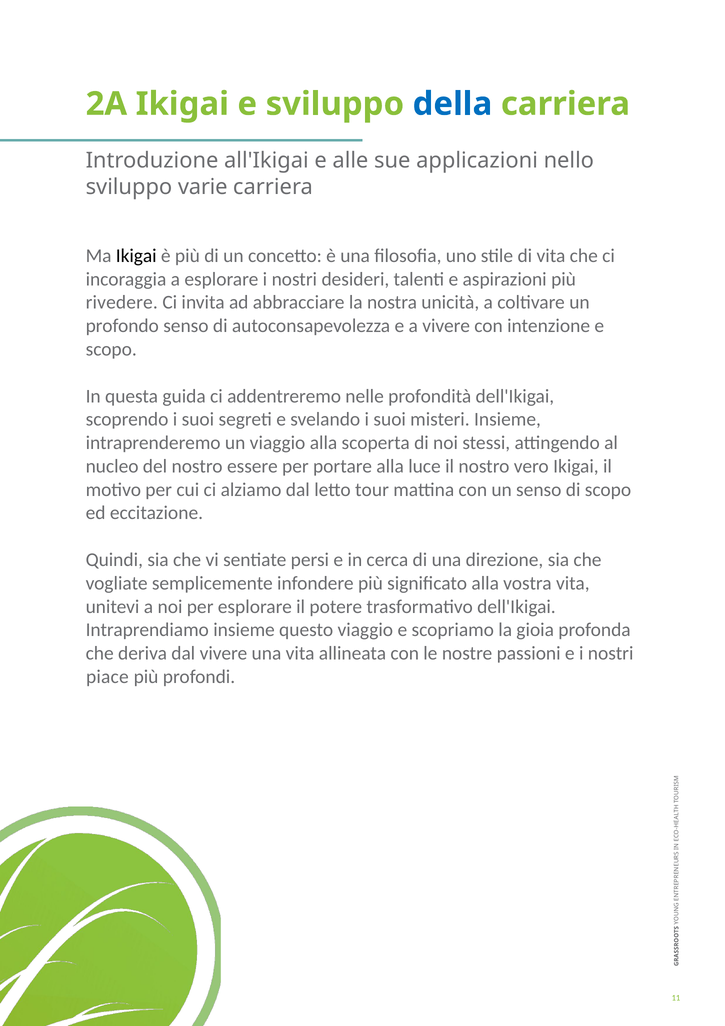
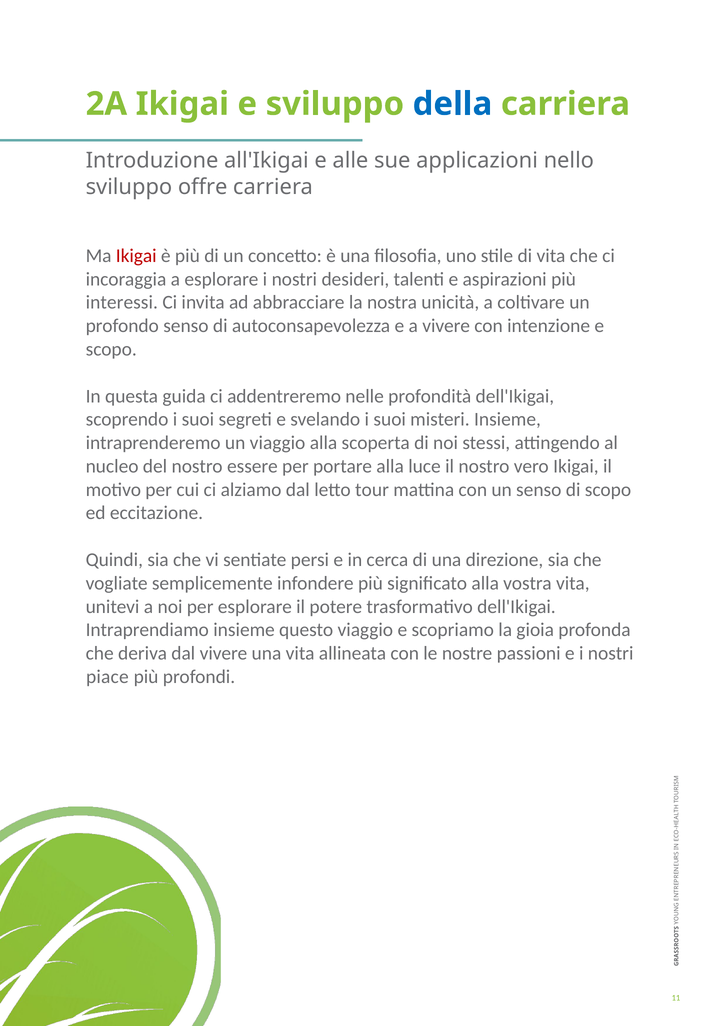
varie: varie -> offre (203, 187)
Ikigai colour: black -> red (136, 256)
rivedere: rivedere -> interessi (122, 302)
